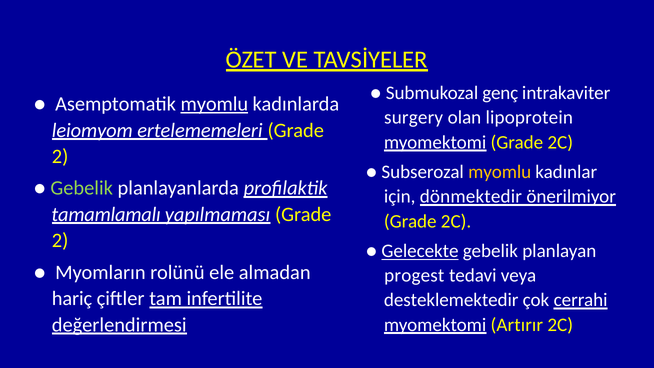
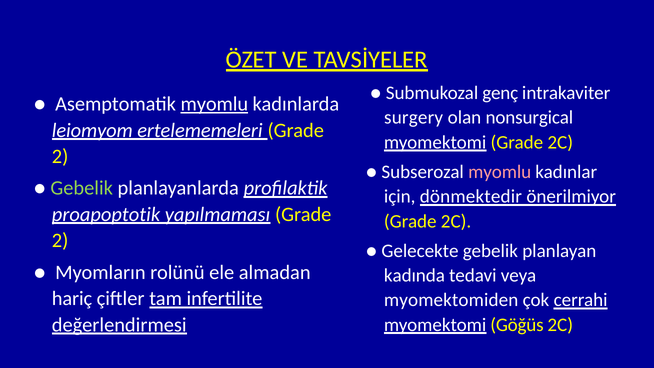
lipoprotein: lipoprotein -> nonsurgical (529, 118)
myomlu colour: yellow -> pink (500, 172)
tamamlamalı: tamamlamalı -> proapoptotik (106, 214)
Gelecekte underline: present -> none (420, 251)
progest: progest -> kadında (414, 276)
desteklemektedir: desteklemektedir -> myomektomiden (451, 300)
Artırır: Artırır -> Göğüs (517, 325)
